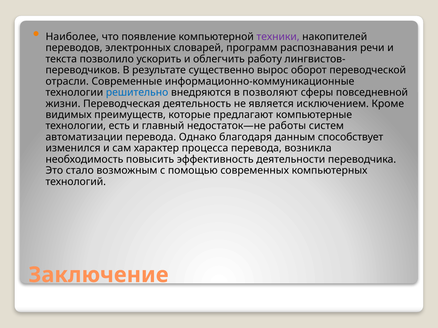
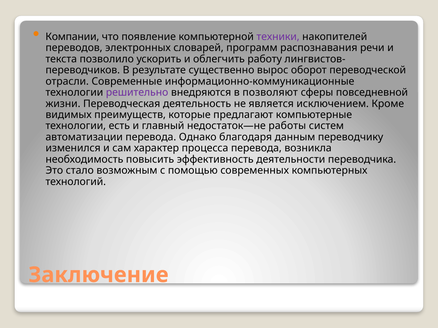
Наиболее: Наиболее -> Компании (72, 37)
решительно colour: blue -> purple (137, 93)
способствует: способствует -> переводчику (351, 137)
